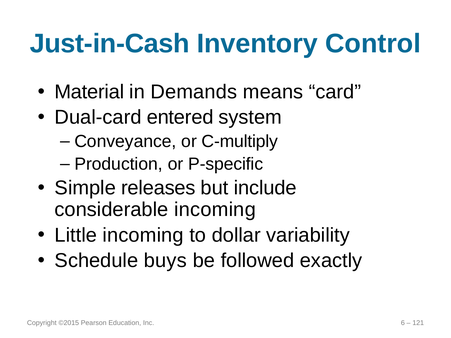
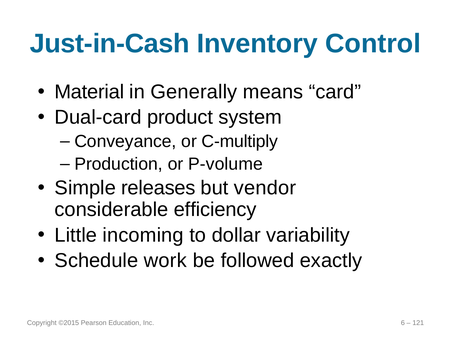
Demands: Demands -> Generally (194, 92)
entered: entered -> product (180, 117)
P-specific: P-specific -> P-volume (226, 164)
include: include -> vendor (265, 188)
considerable incoming: incoming -> efficiency (215, 210)
buys: buys -> work (165, 261)
